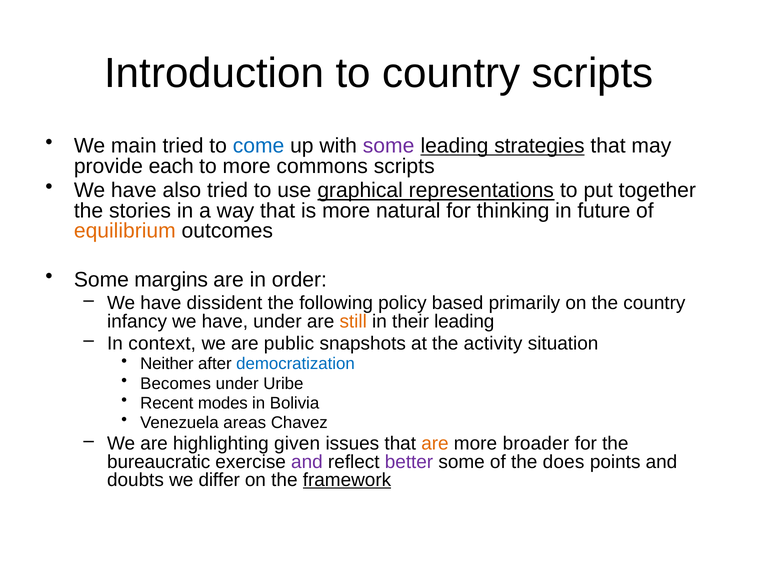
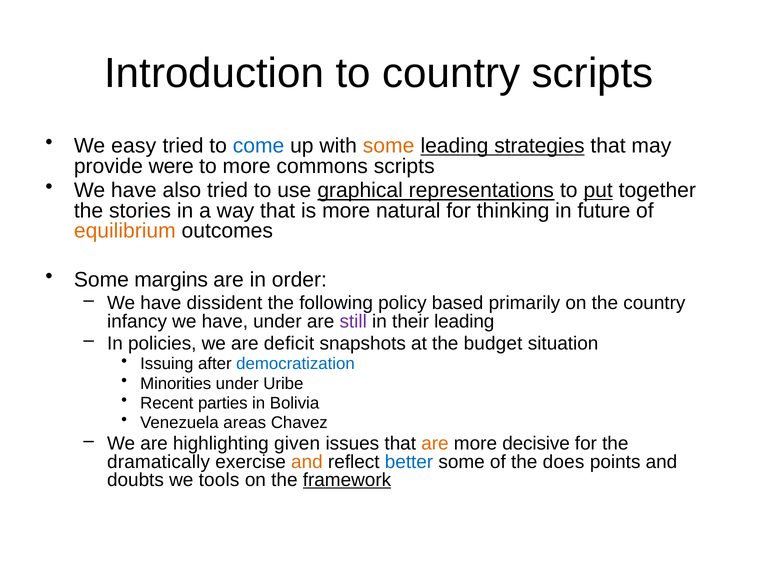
main: main -> easy (134, 146)
some colour: purple -> orange (389, 146)
each: each -> were (171, 166)
put underline: none -> present (598, 190)
still colour: orange -> purple (353, 321)
context: context -> policies (162, 343)
public: public -> deficit (289, 343)
activity: activity -> budget (493, 343)
Neither: Neither -> Issuing (167, 364)
Becomes: Becomes -> Minorities (176, 383)
modes: modes -> parties (223, 403)
broader: broader -> decisive (536, 443)
bureaucratic: bureaucratic -> dramatically (159, 461)
and colour: purple -> orange (307, 461)
better colour: purple -> blue (409, 461)
differ: differ -> tools (219, 480)
